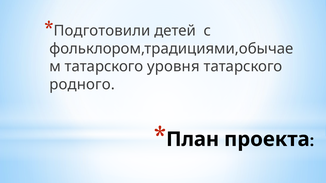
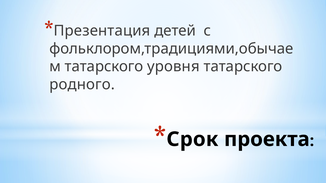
Подготовили: Подготовили -> Презентация (102, 31)
План: План -> Срок (192, 140)
